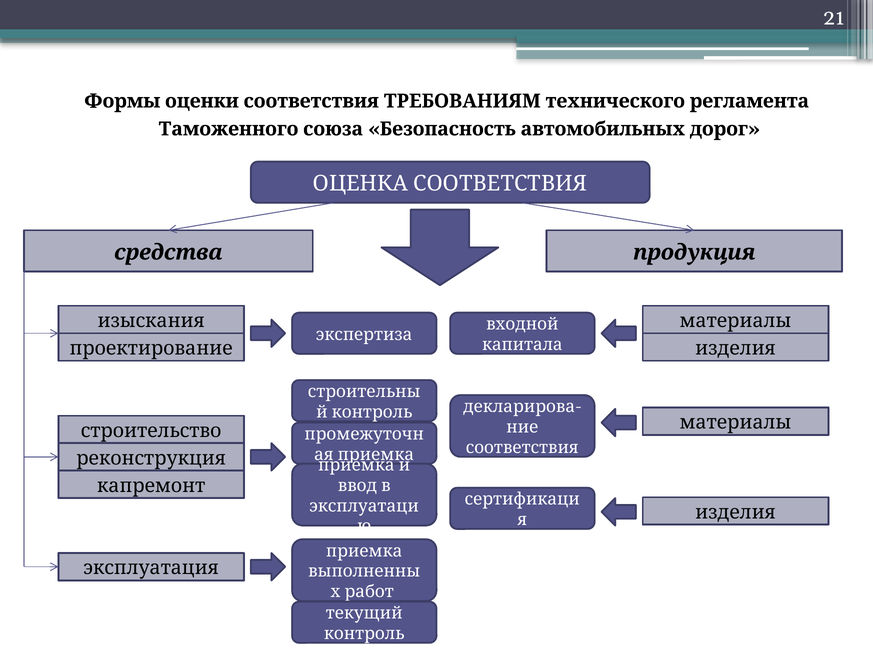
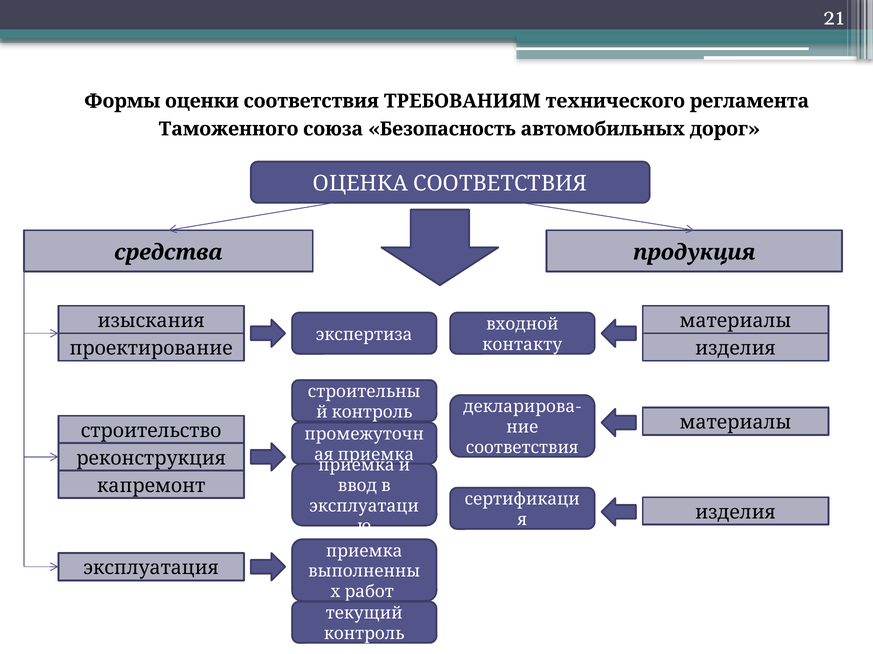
капитала: капитала -> контакту (522, 345)
